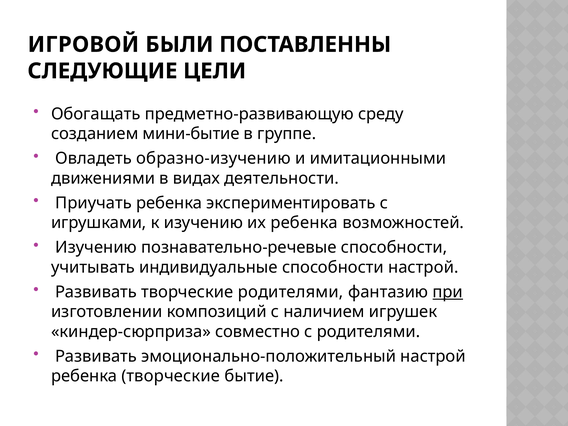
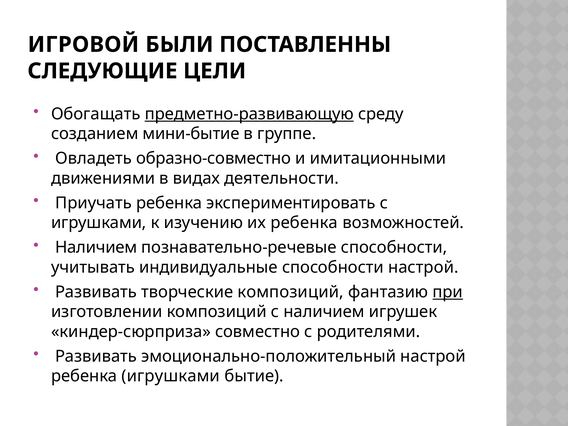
предметно-развивающую underline: none -> present (249, 114)
образно-изучению: образно-изучению -> образно-совместно (214, 158)
Изучению: Изучению -> Наличием (96, 247)
творческие родителями: родителями -> композиций (291, 292)
ребенка творческие: творческие -> игрушками (171, 376)
